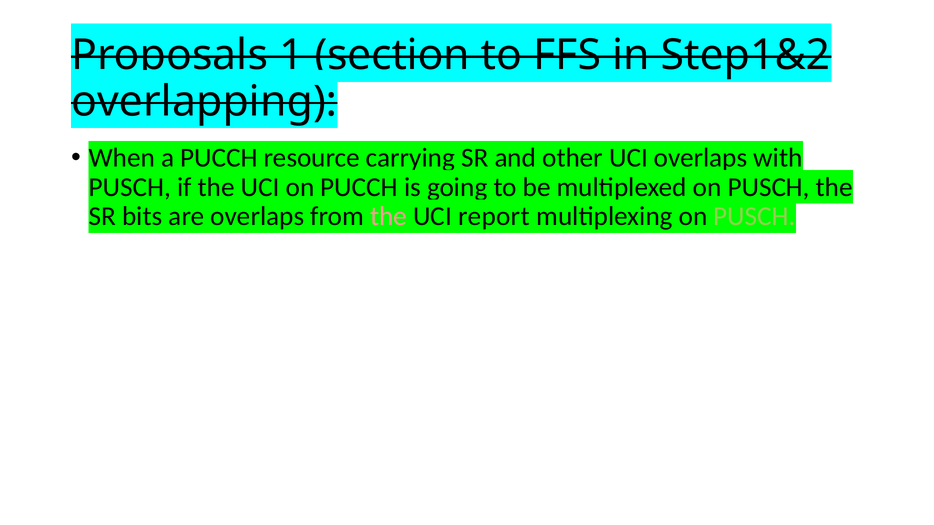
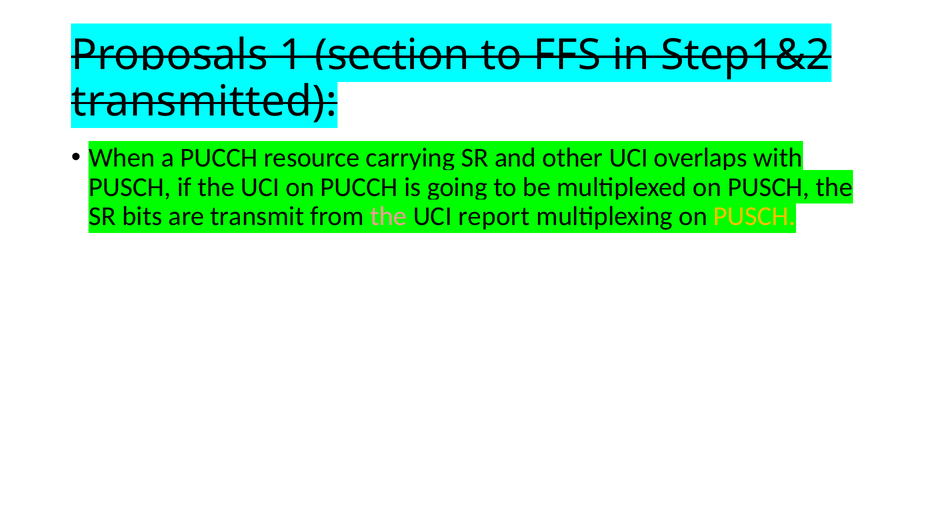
overlapping: overlapping -> transmitted (204, 102)
are overlaps: overlaps -> transmit (257, 217)
PUSCH colour: light green -> yellow (755, 217)
